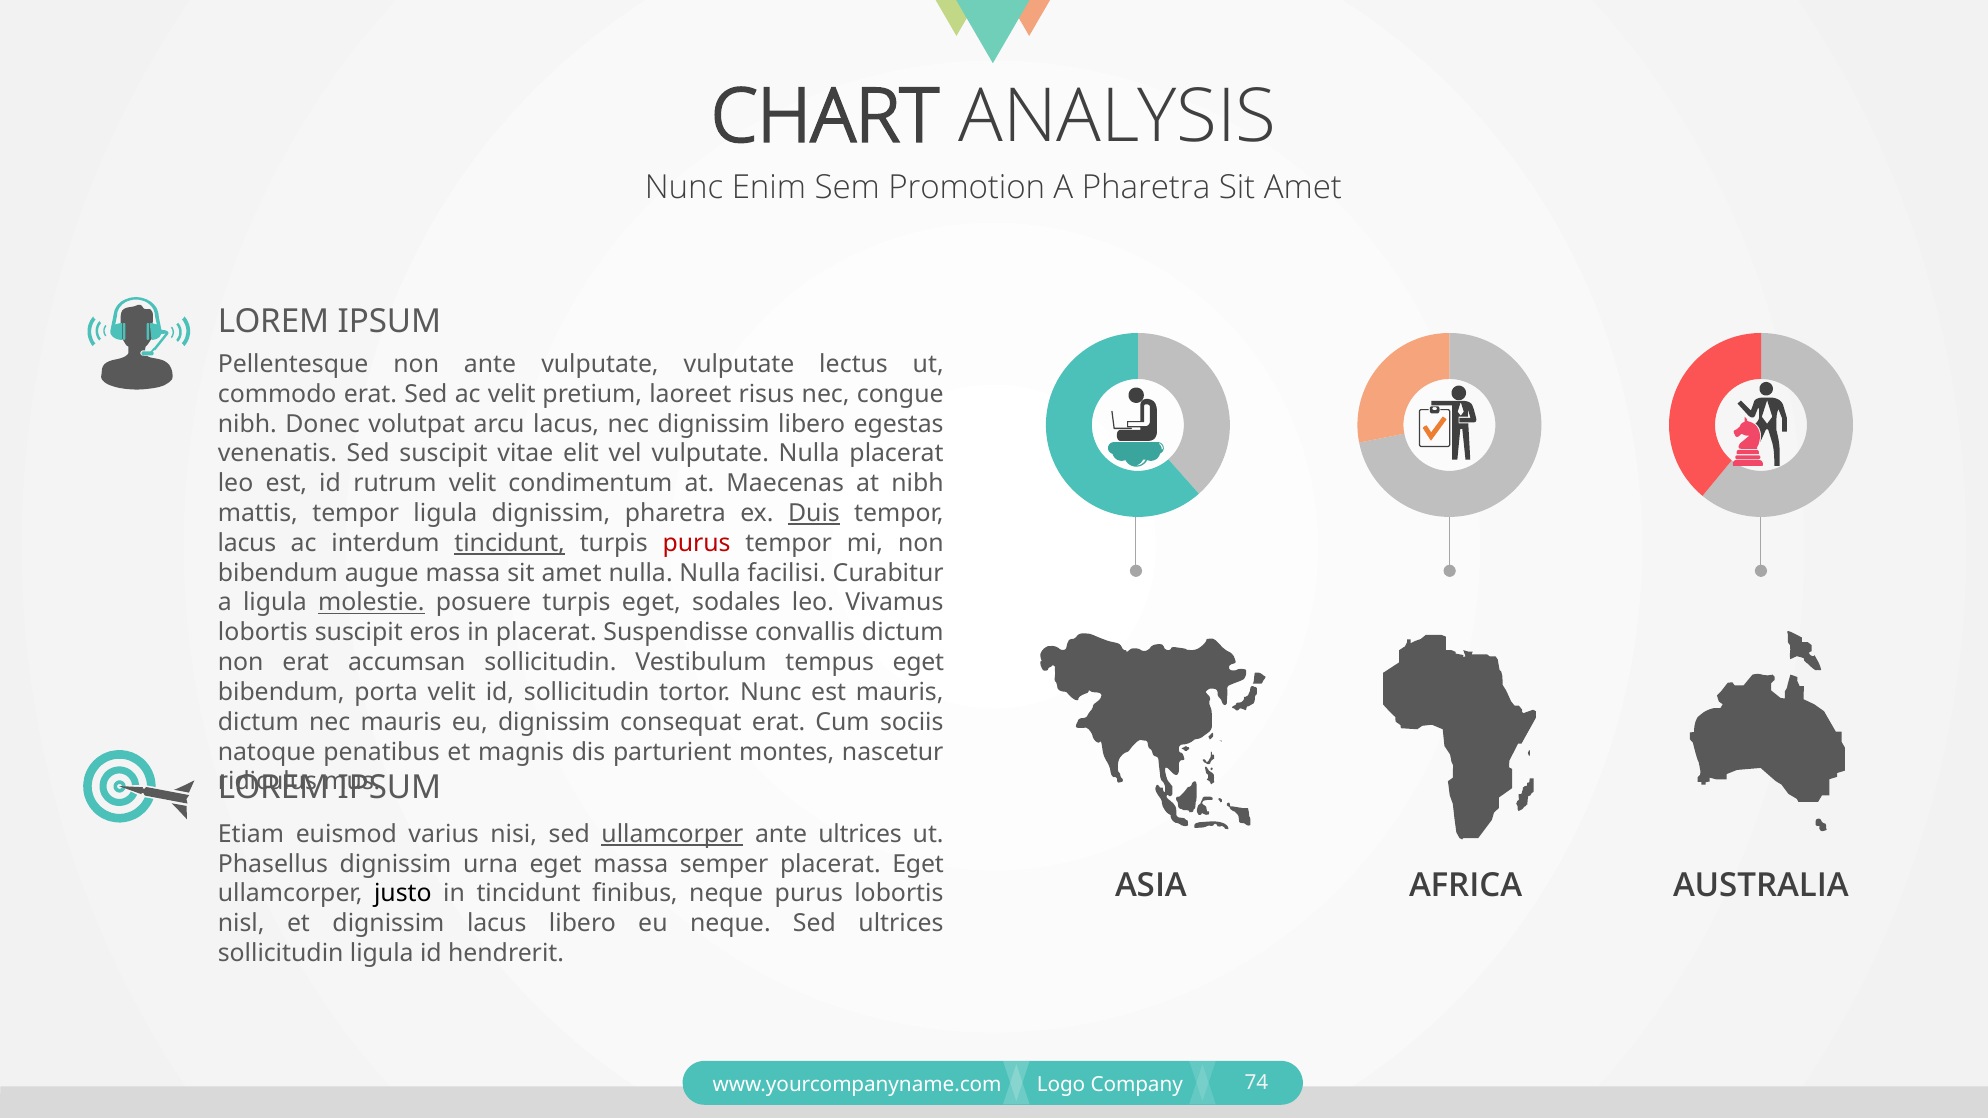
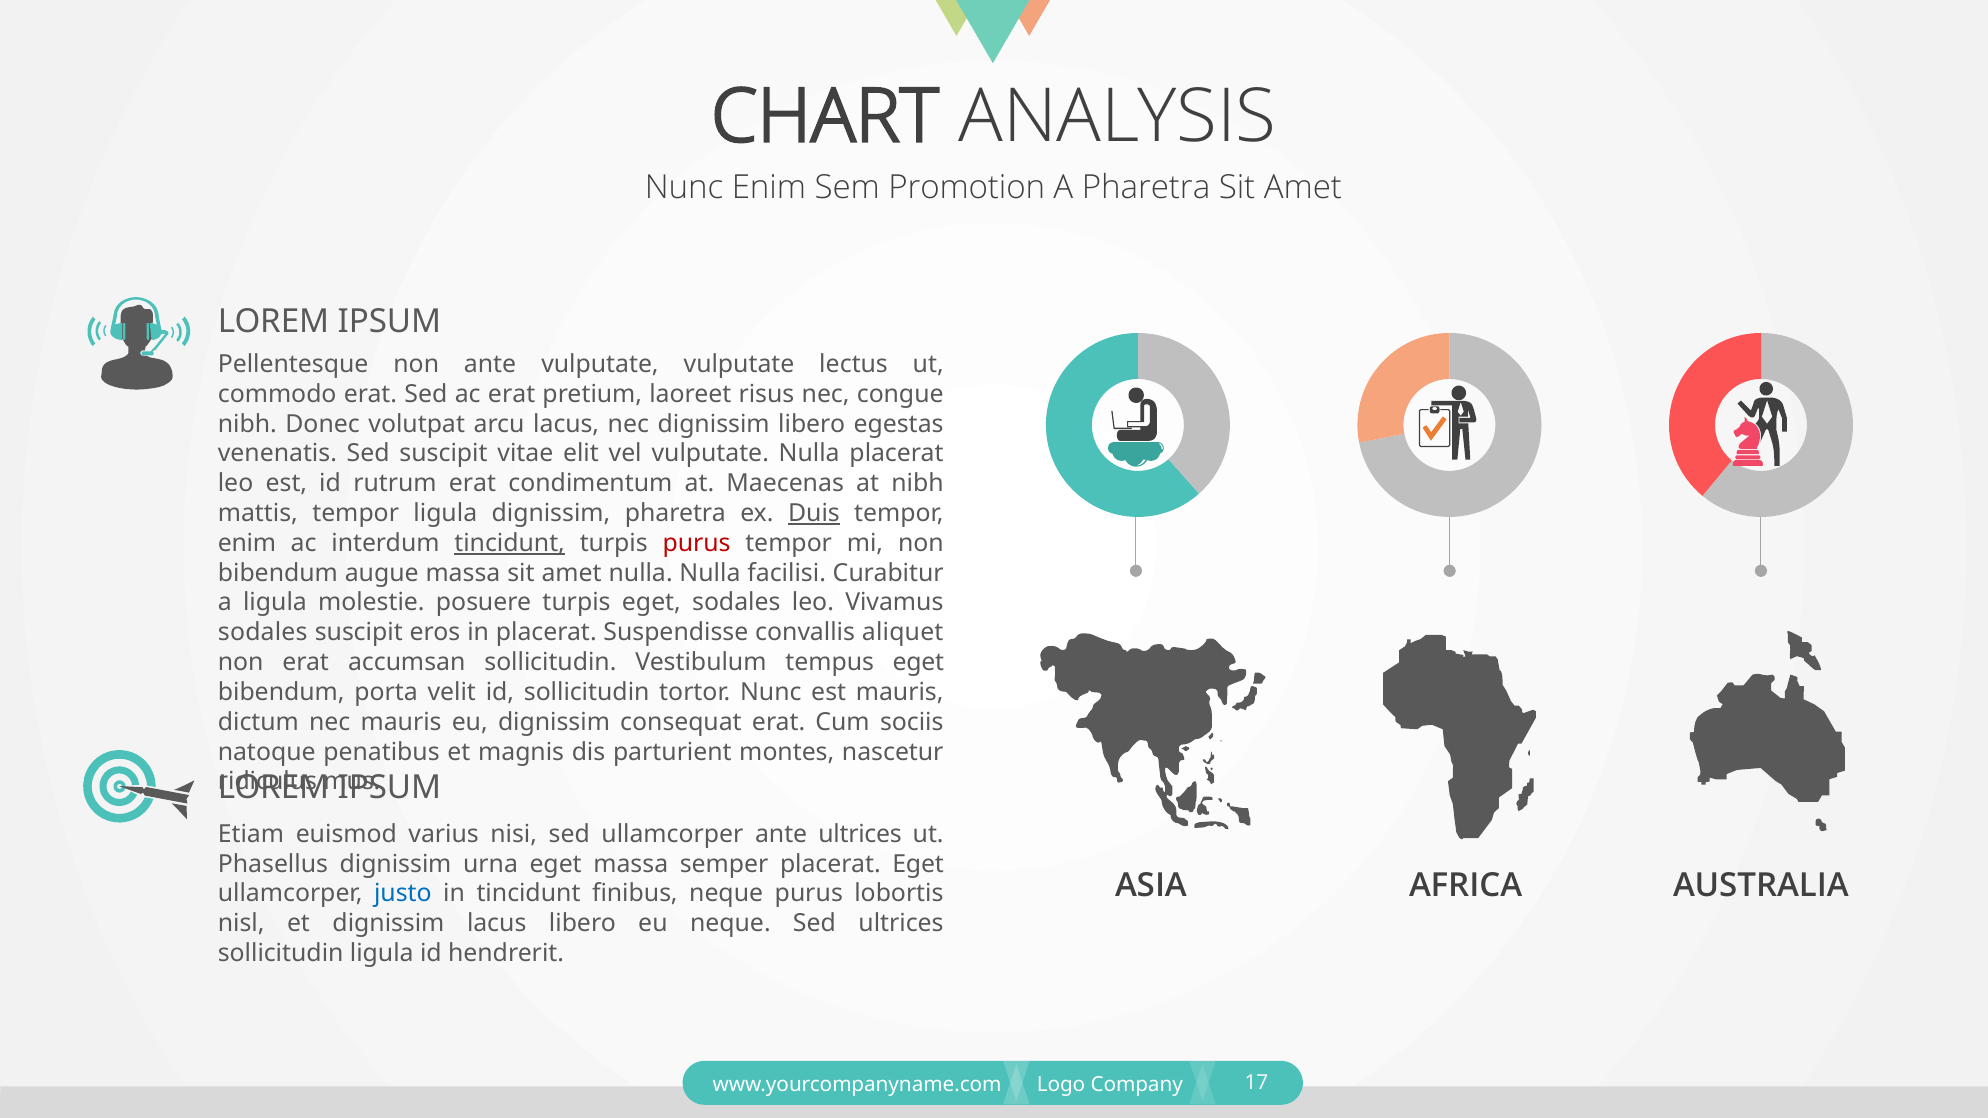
ac velit: velit -> erat (512, 394)
rutrum velit: velit -> erat (472, 484)
lacus: lacus -> enim (247, 543)
molestie underline: present -> none (371, 603)
lobortis: lobortis -> sodales (263, 633)
convallis dictum: dictum -> aliquet (903, 633)
ullamcorper underline: present -> none (672, 834)
justo colour: black -> blue (403, 894)
74: 74 -> 17 (1256, 1083)
